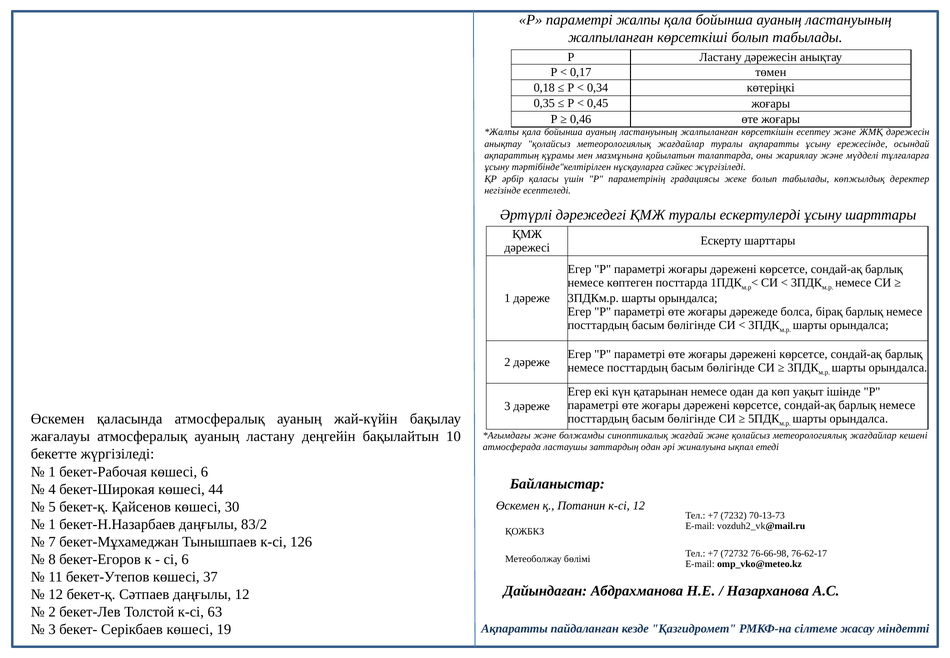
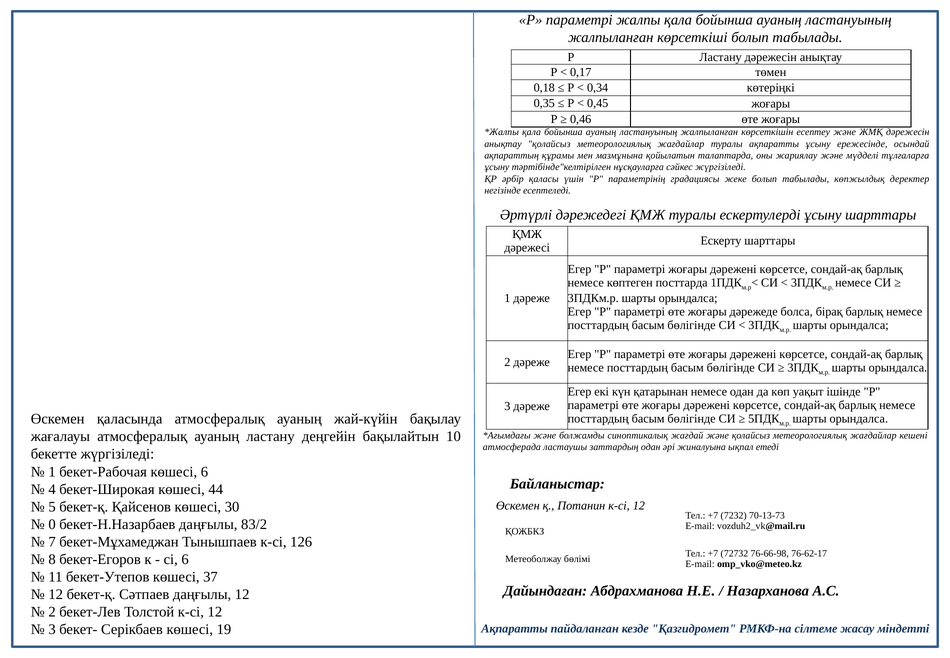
1: 1 -> 0 (52, 524)
Толстой к-сі 63: 63 -> 12 (215, 612)
